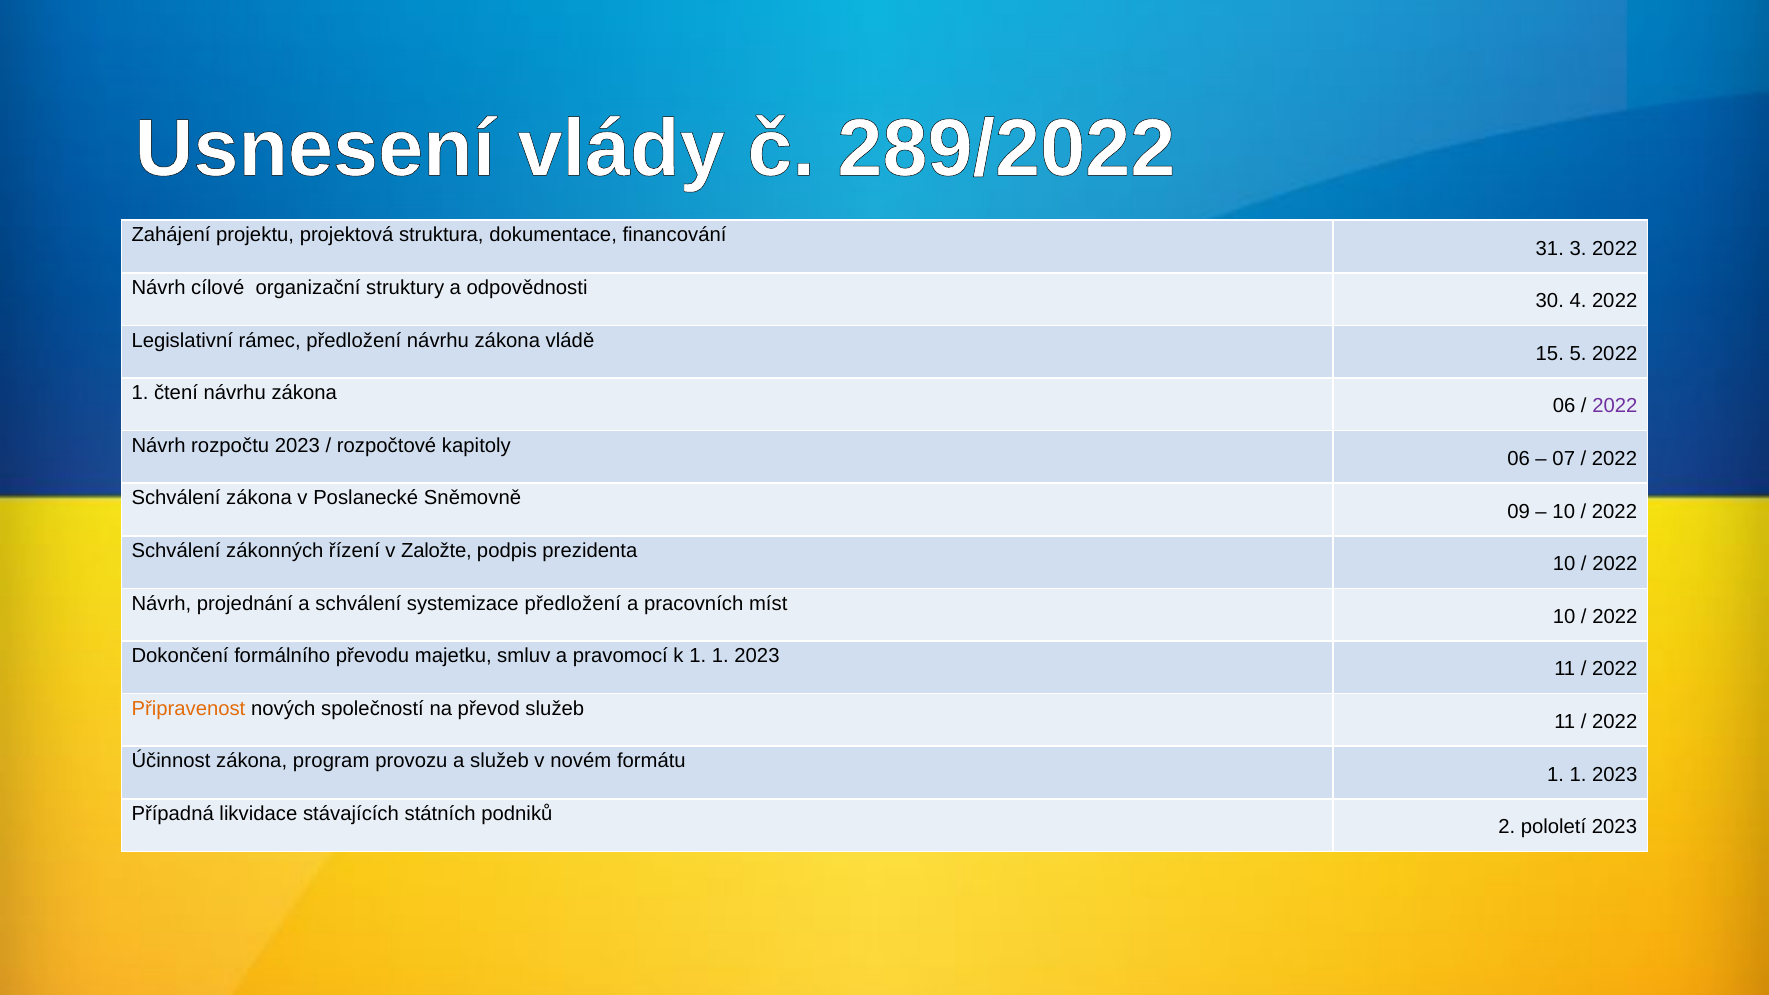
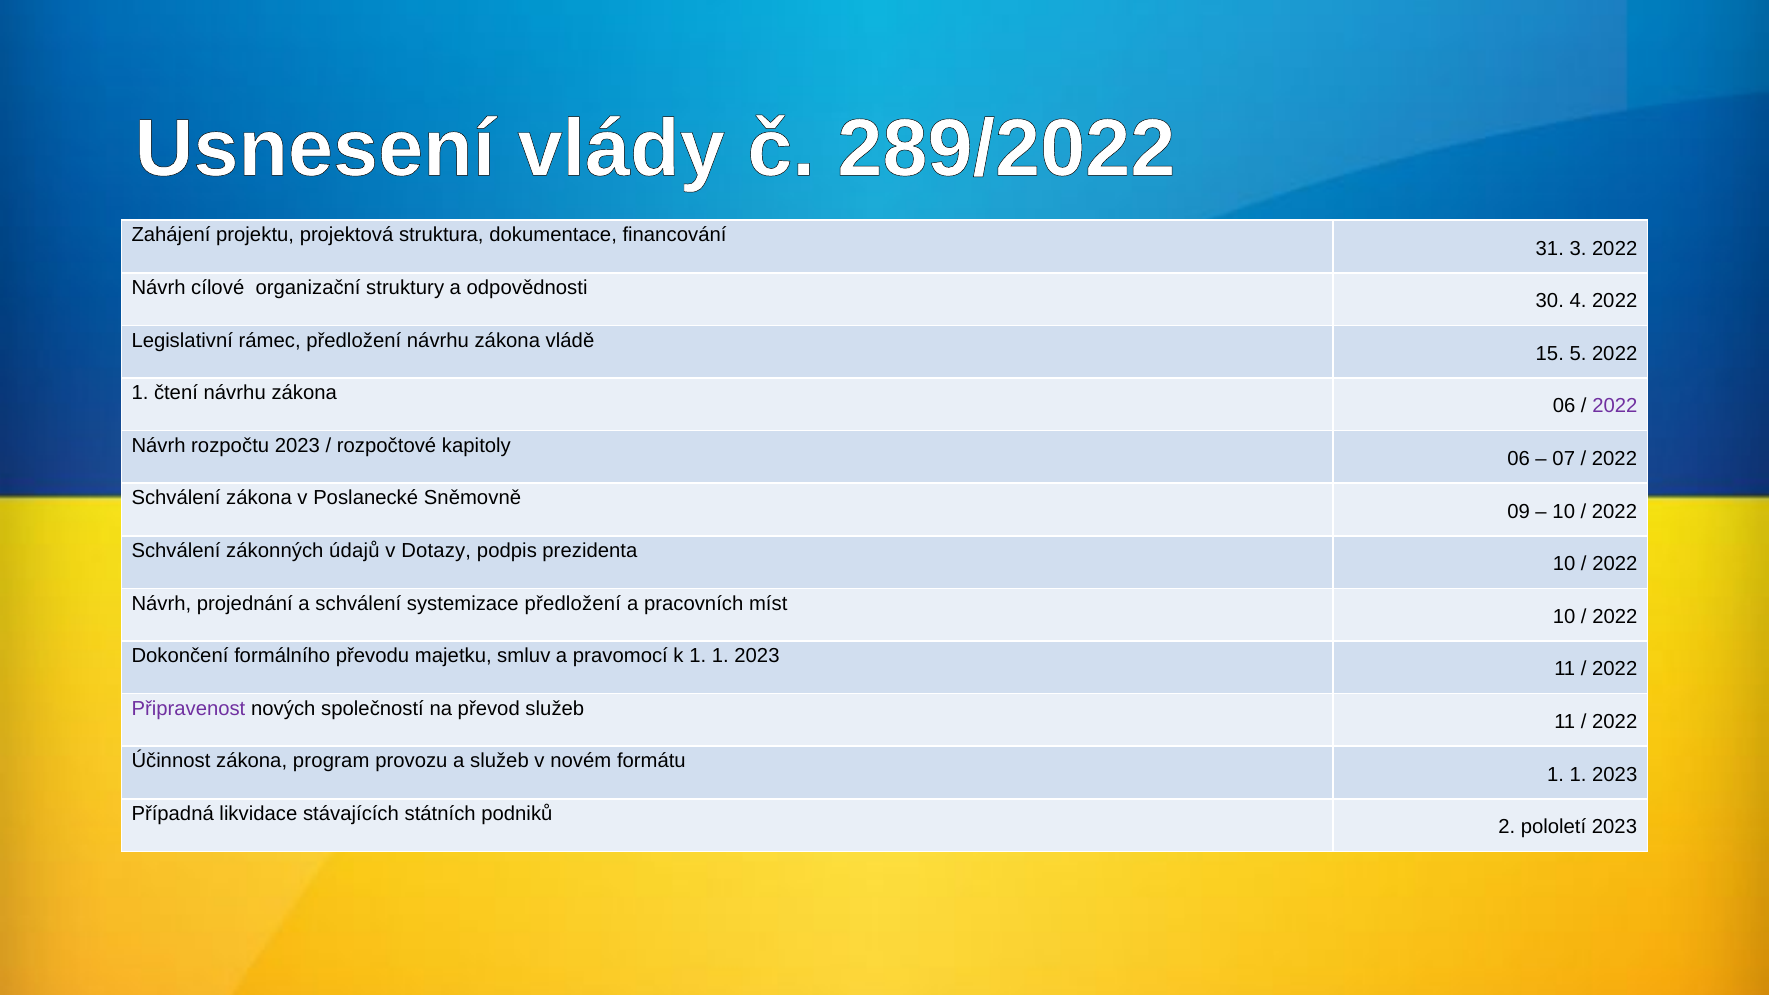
řízení: řízení -> údajů (354, 551)
Založte: Založte -> Dotazy (436, 551)
Připravenost colour: orange -> purple (188, 709)
